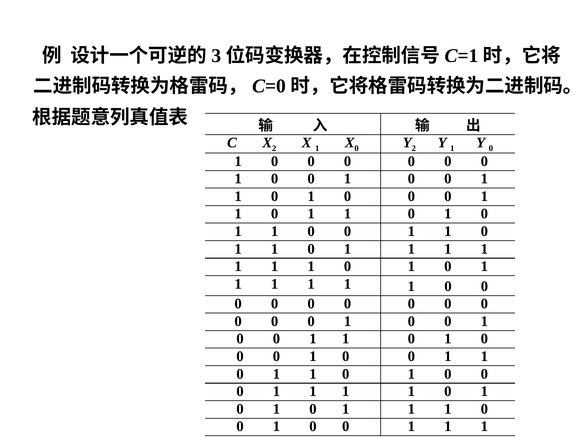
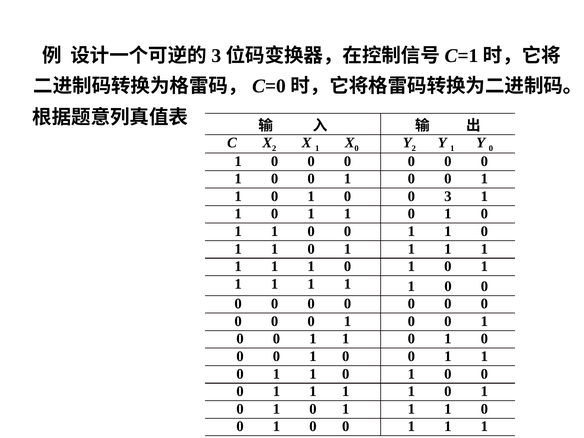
0: 0 -> 3 (448, 196)
